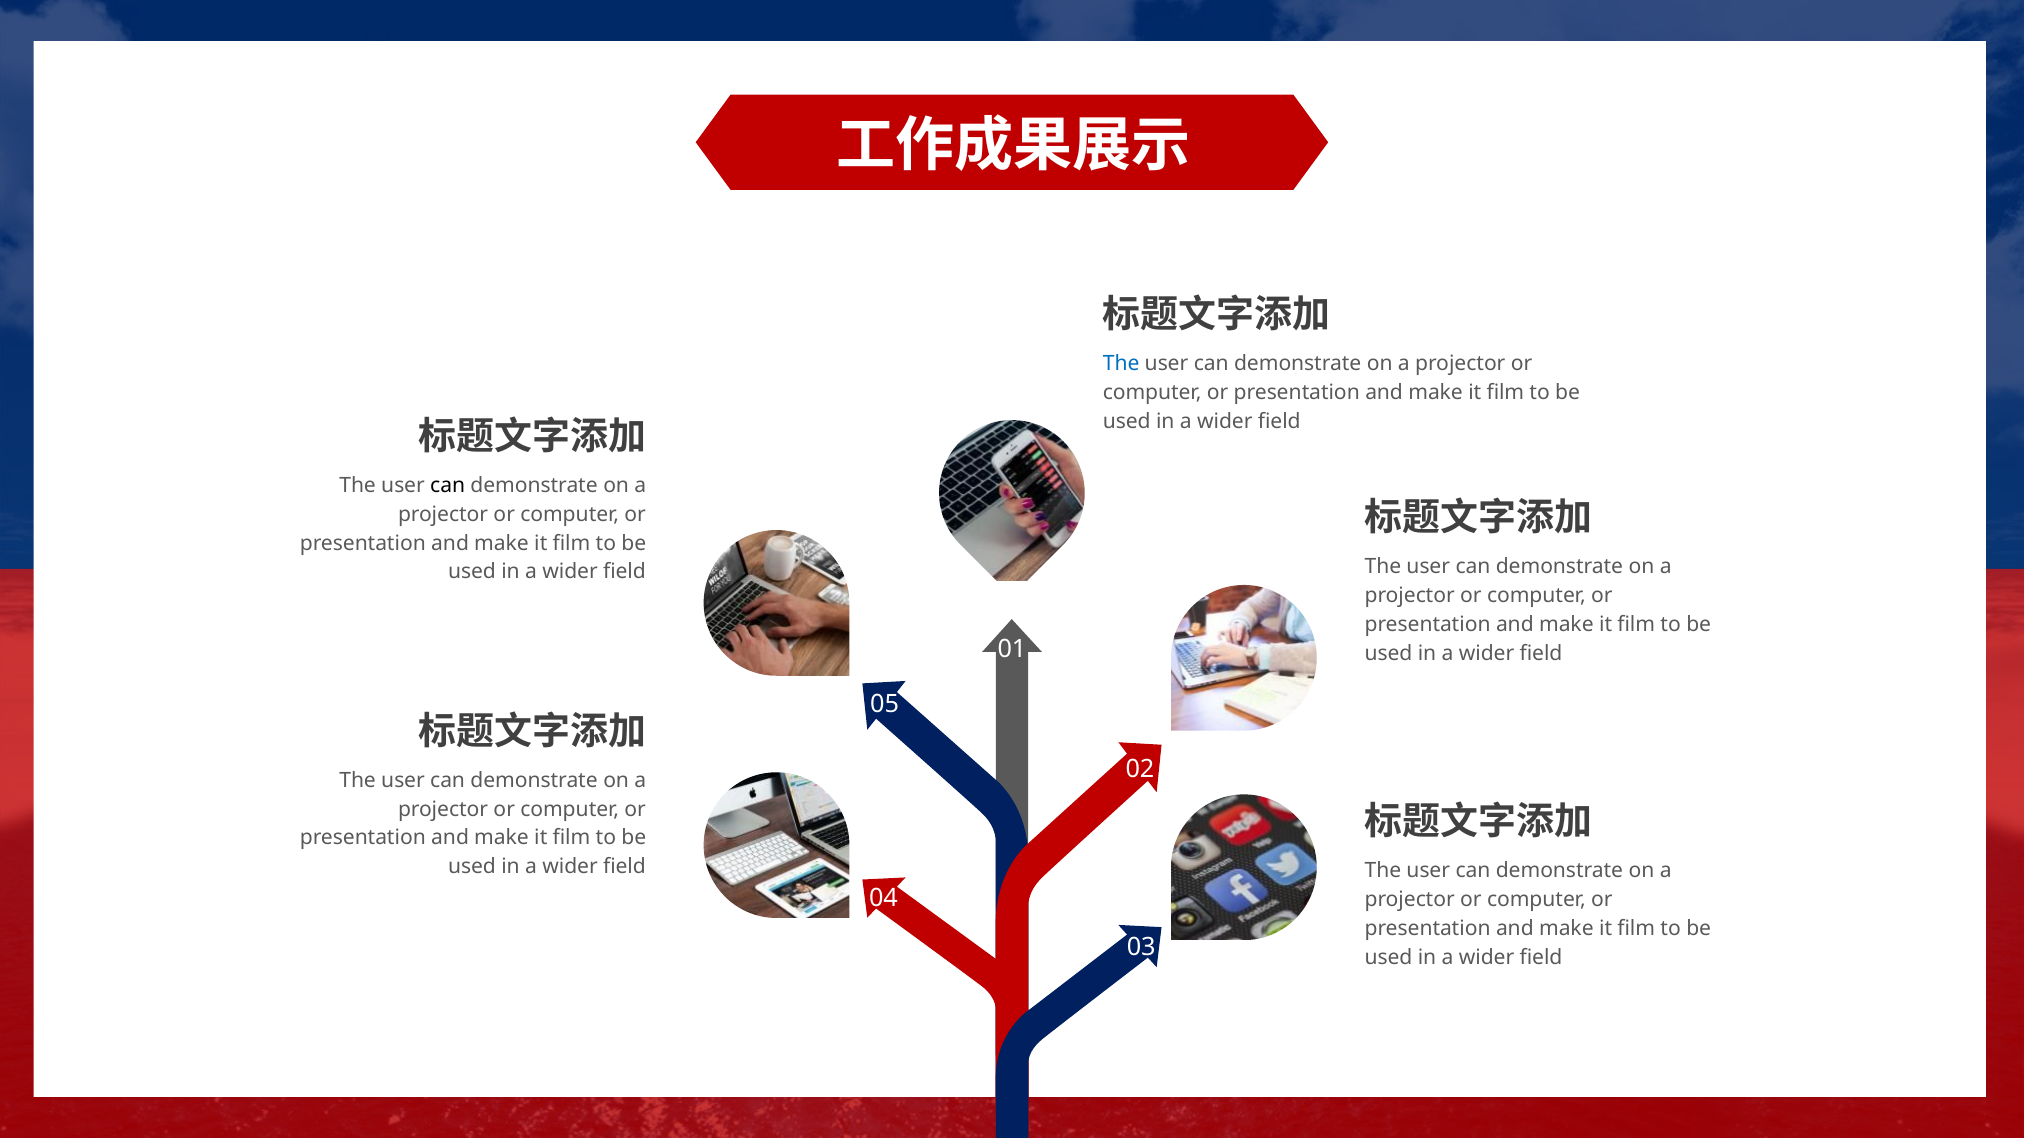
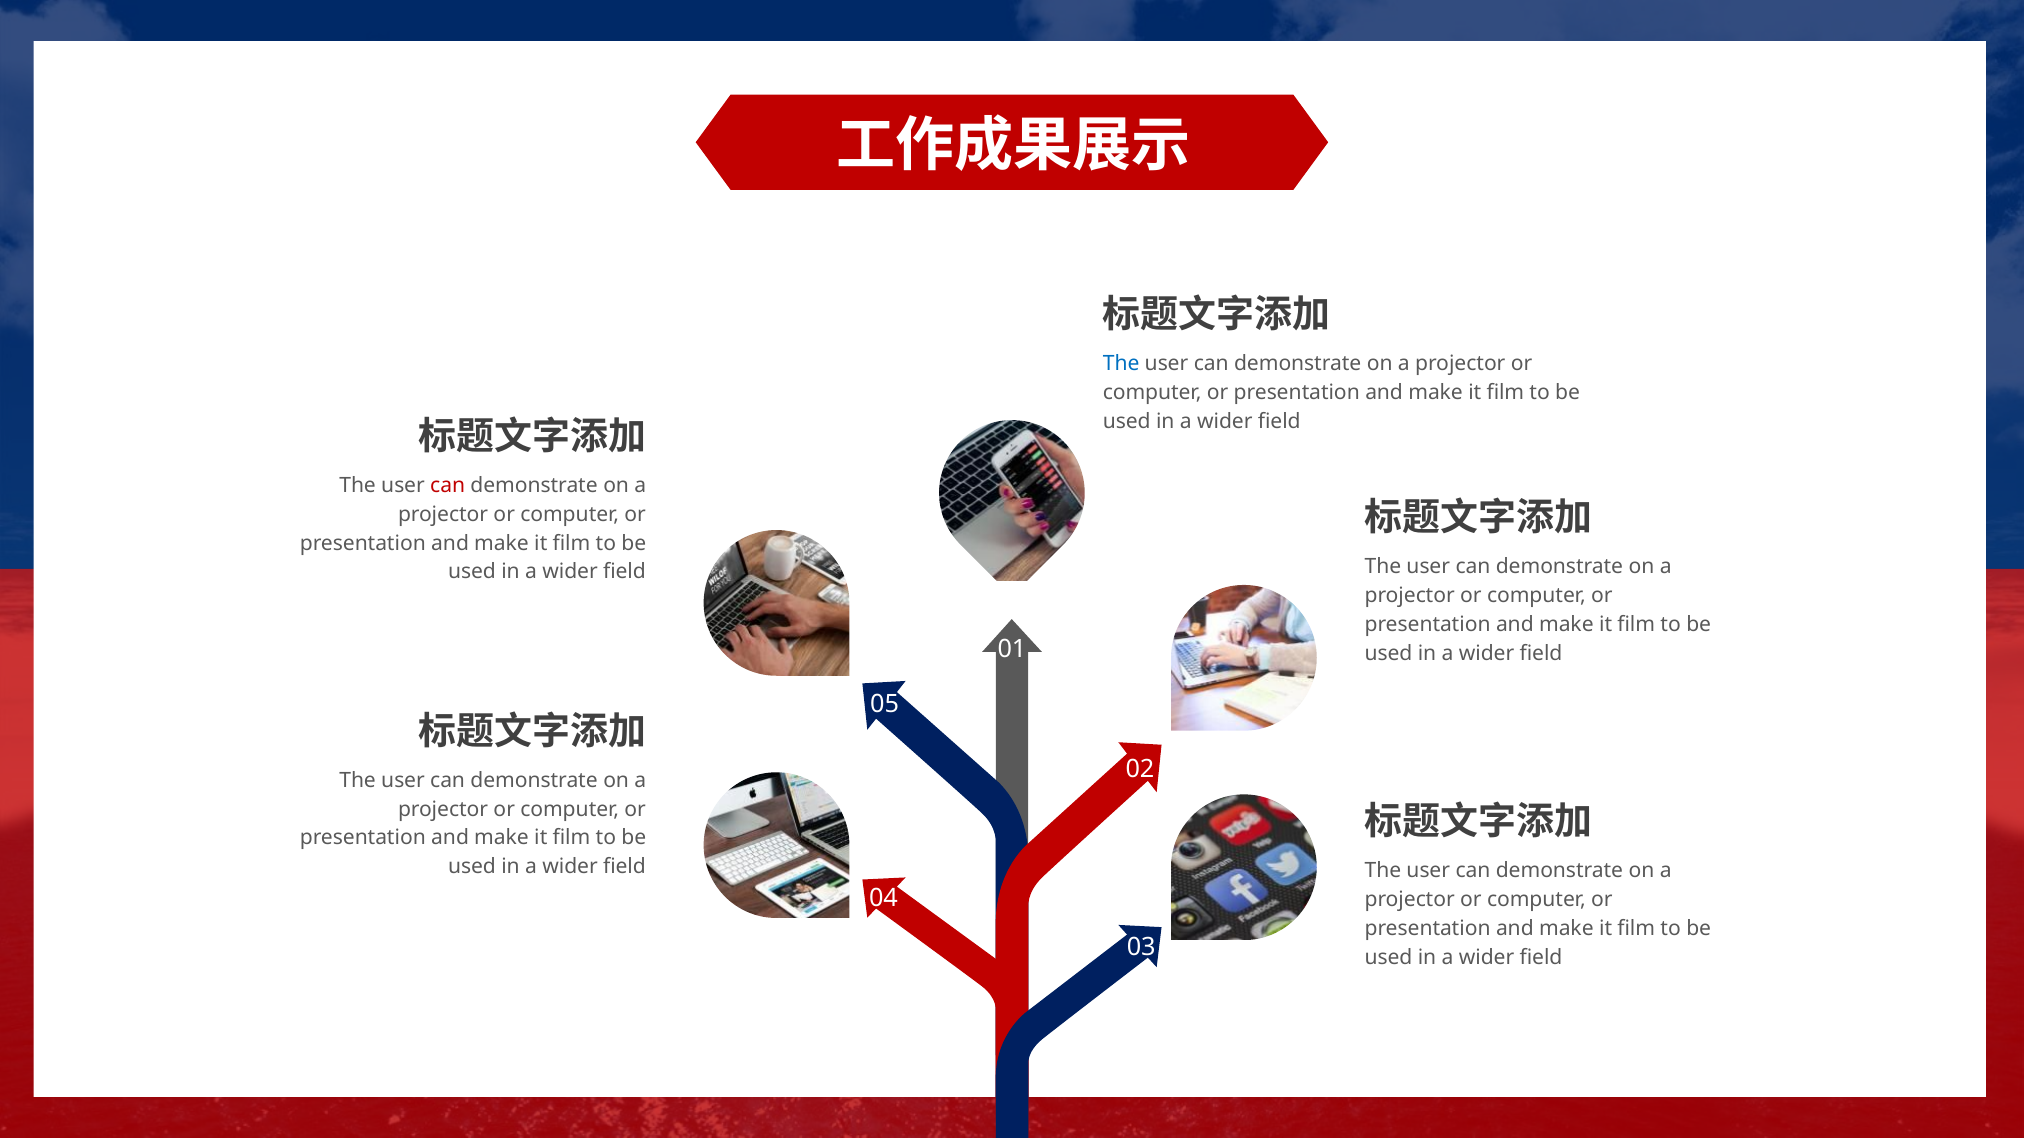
can colour: black -> red (448, 486)
